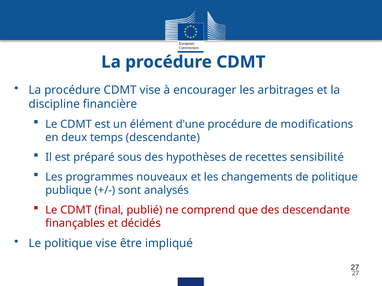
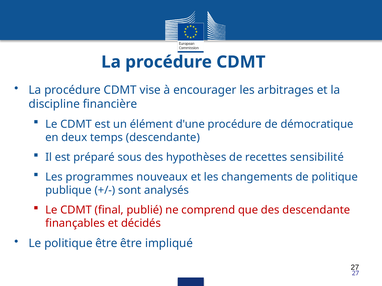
modifications: modifications -> démocratique (317, 124)
politique vise: vise -> être (106, 244)
